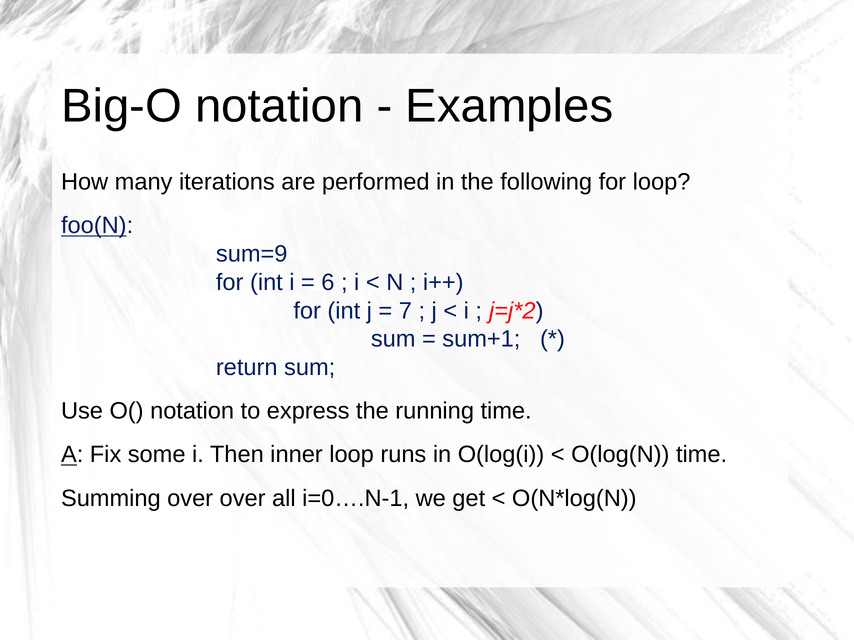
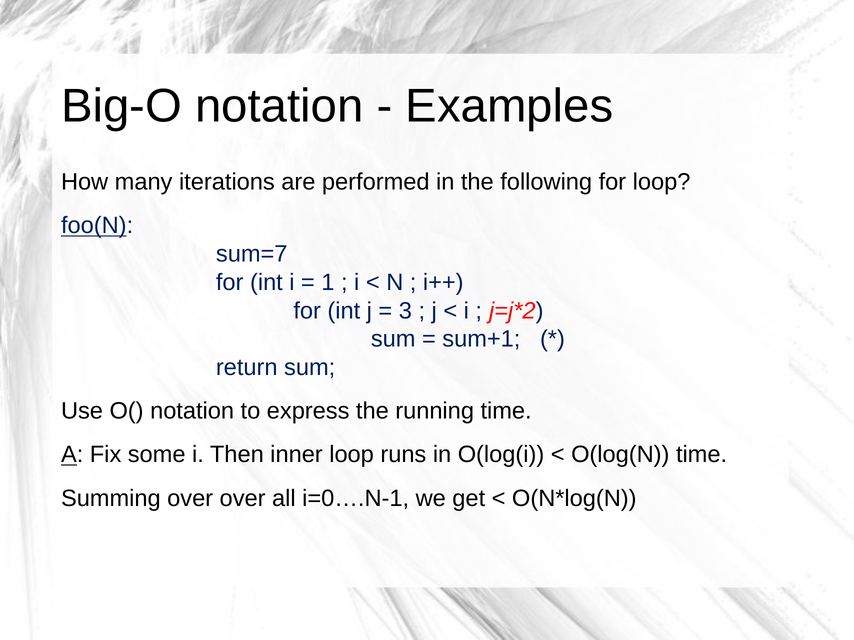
sum=9: sum=9 -> sum=7 (252, 254)
6: 6 -> 1 (328, 283)
7: 7 -> 3 (405, 311)
